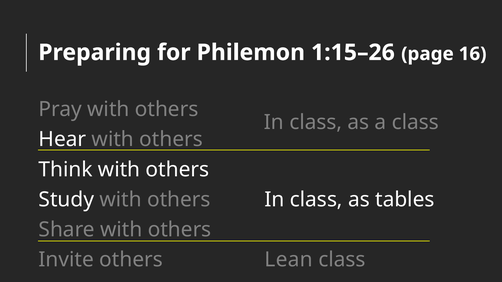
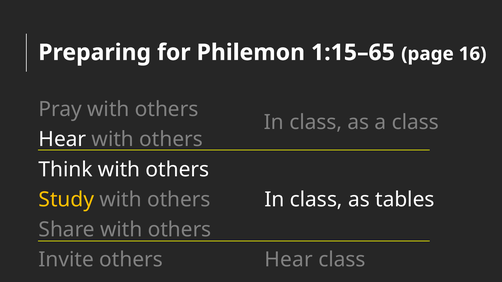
1:15–26: 1:15–26 -> 1:15–65 (353, 53)
Study colour: white -> yellow (66, 200)
Invite others Lean: Lean -> Hear (289, 260)
